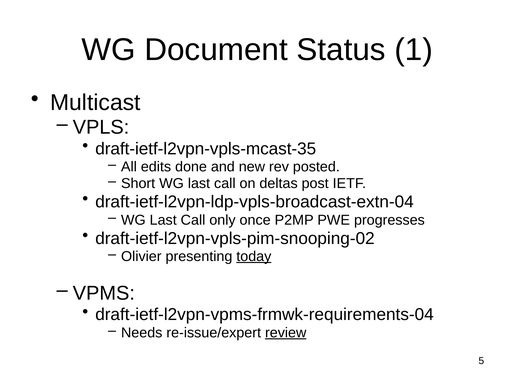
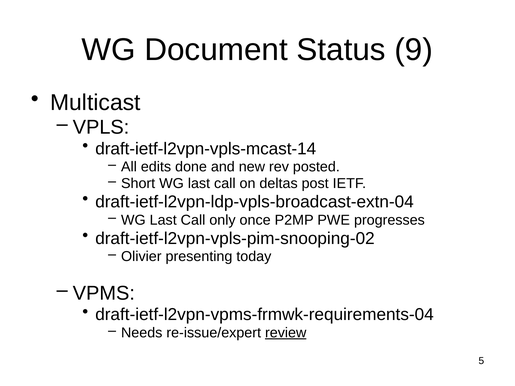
1: 1 -> 9 (414, 50)
draft-ietf-l2vpn-vpls-mcast-35: draft-ietf-l2vpn-vpls-mcast-35 -> draft-ietf-l2vpn-vpls-mcast-14 (206, 149)
today underline: present -> none (254, 257)
